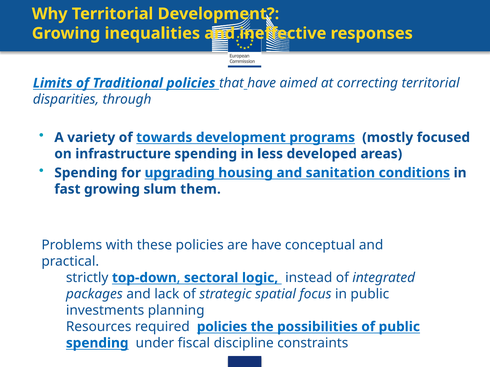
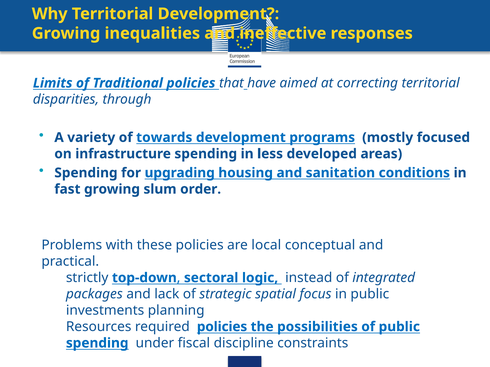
them: them -> order (201, 189)
are have: have -> local (266, 245)
